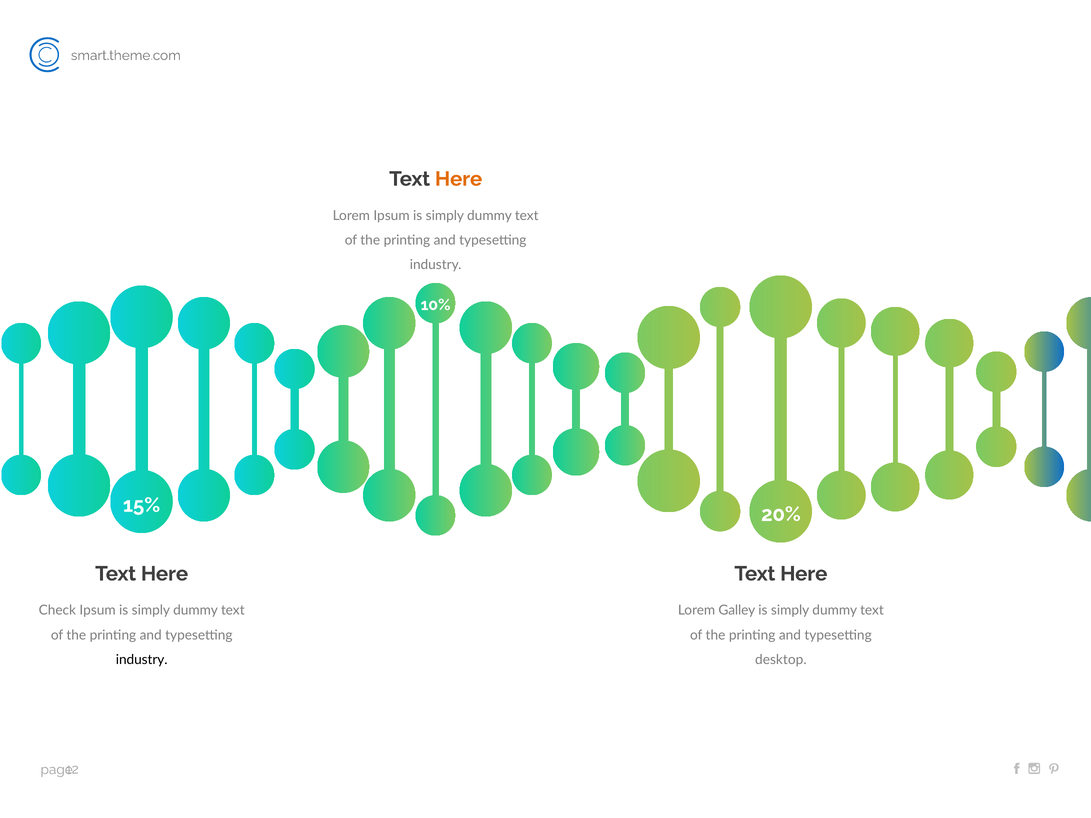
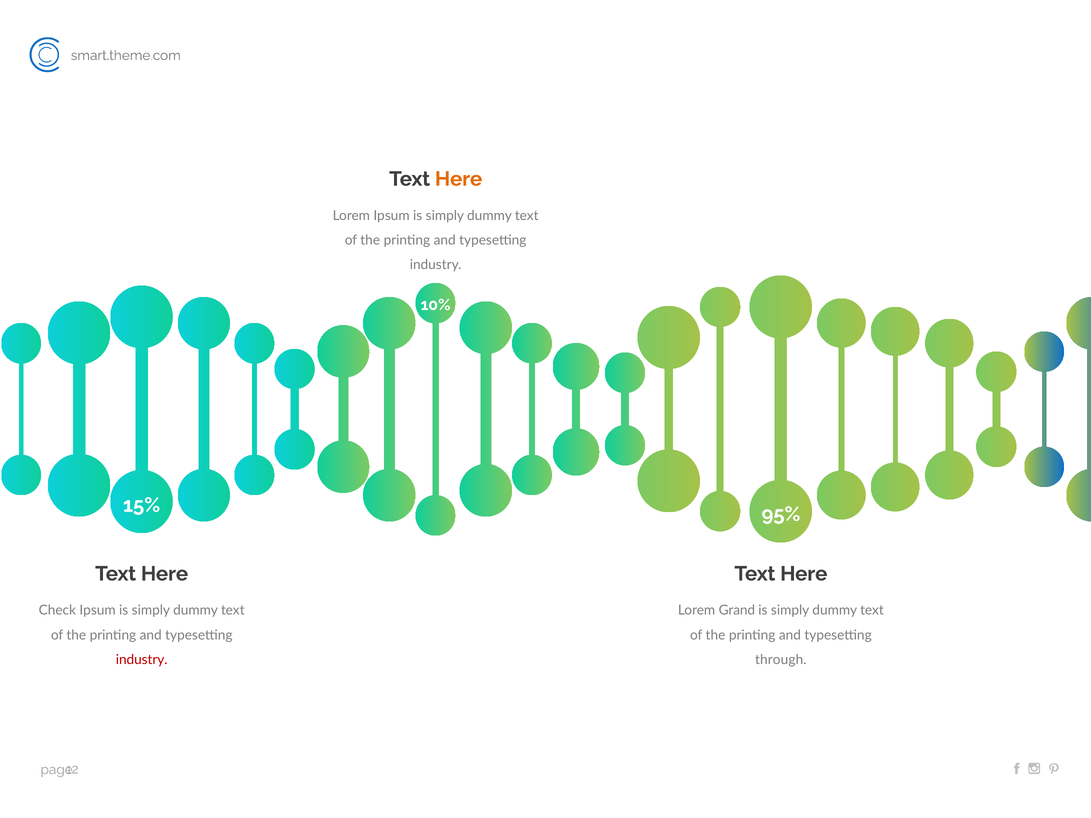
20%: 20% -> 95% (781, 514)
Galley: Galley -> Grand (737, 611)
industry colour: black -> red (142, 660)
desktop: desktop -> through (781, 660)
